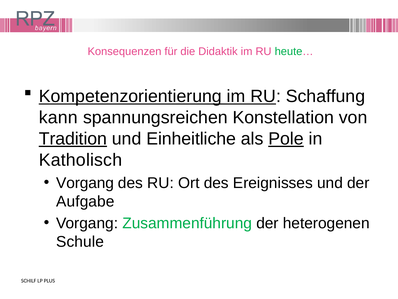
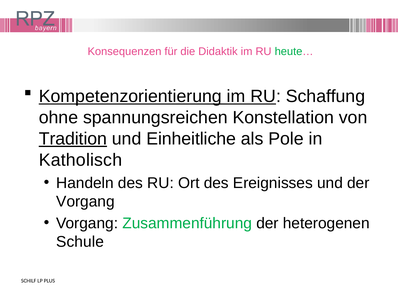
kann: kann -> ohne (58, 117)
Pole underline: present -> none (286, 139)
Vorgang: Vorgang -> Handeln (85, 183)
Aufgabe: Aufgabe -> Vorgang (85, 201)
